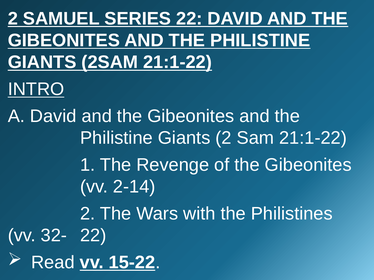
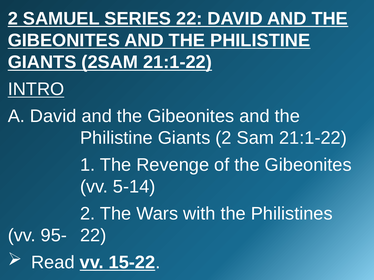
2-14: 2-14 -> 5-14 (134, 187)
32-: 32- -> 95- (54, 236)
